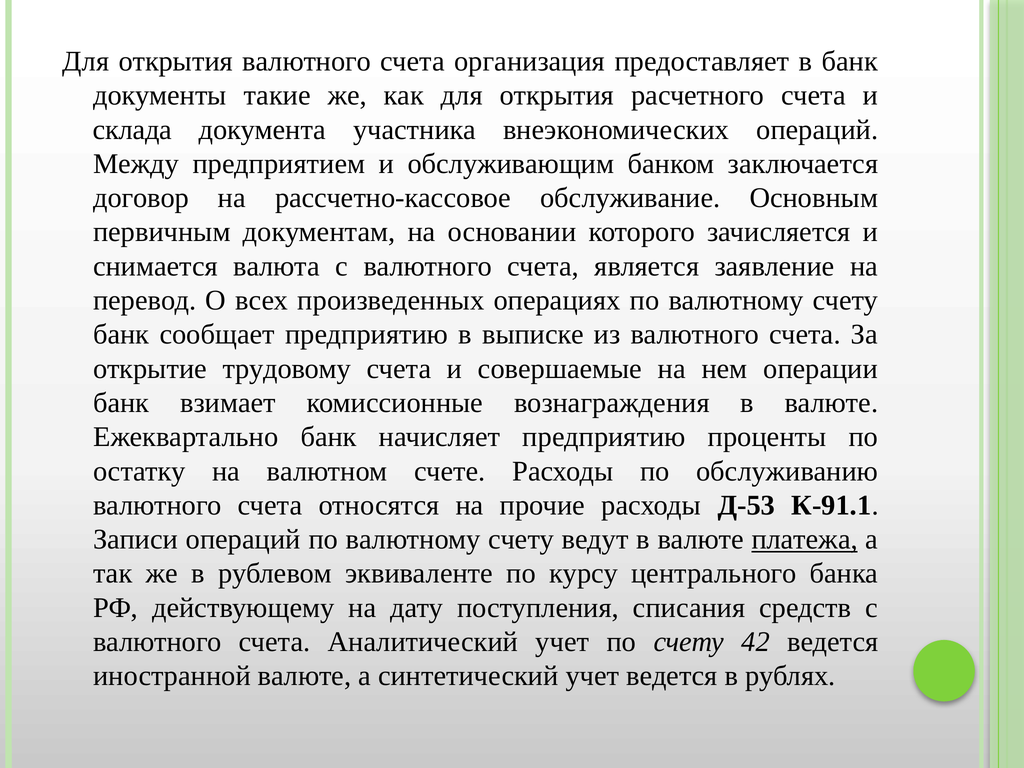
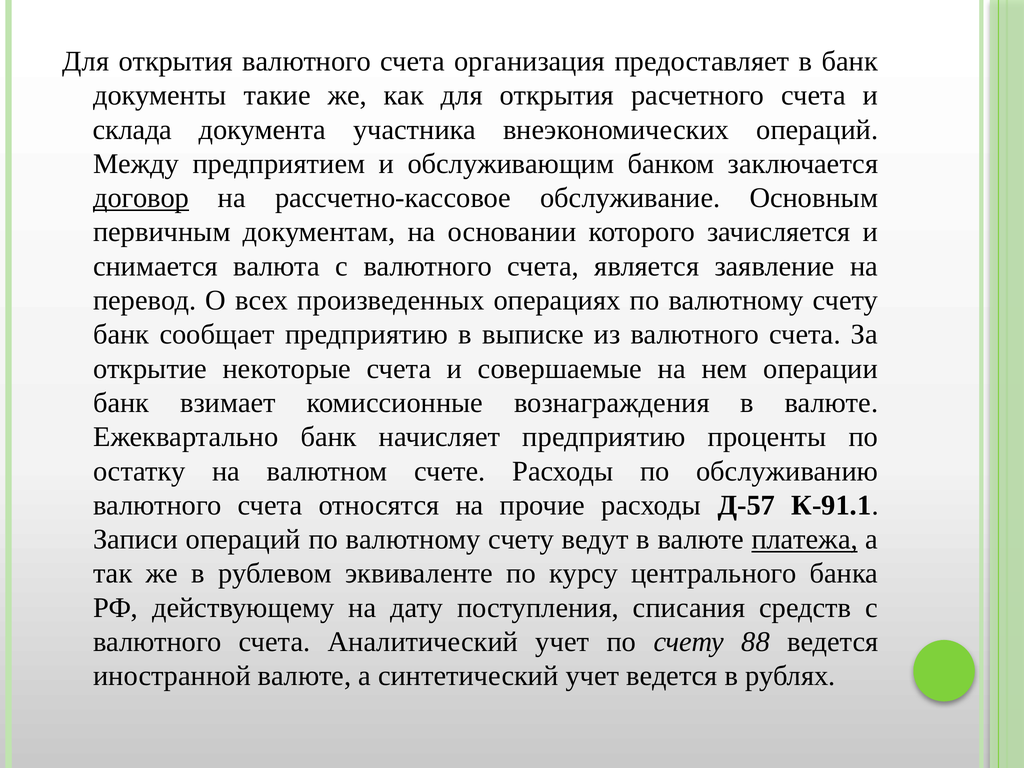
договор underline: none -> present (141, 198)
трудовому: трудовому -> некоторые (287, 369)
Д-53: Д-53 -> Д-57 (746, 505)
42: 42 -> 88 (756, 642)
